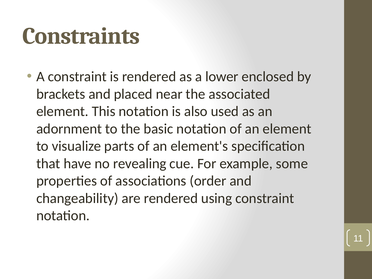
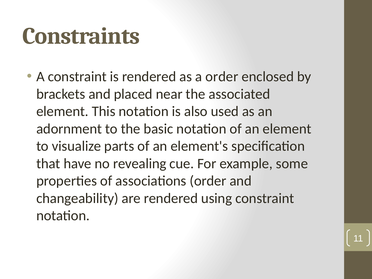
a lower: lower -> order (222, 77)
